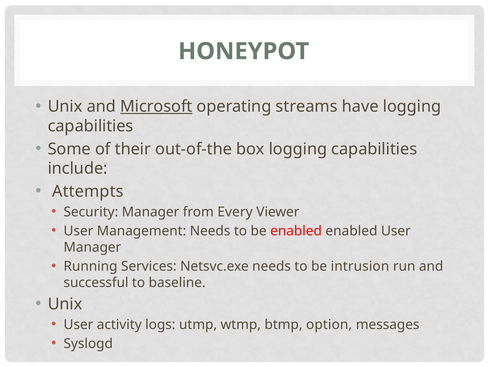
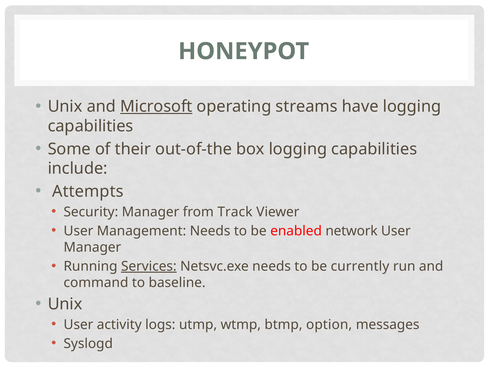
Every: Every -> Track (235, 212)
enabled enabled: enabled -> network (352, 231)
Services underline: none -> present (149, 266)
intrusion: intrusion -> currently (360, 266)
successful: successful -> command (96, 282)
